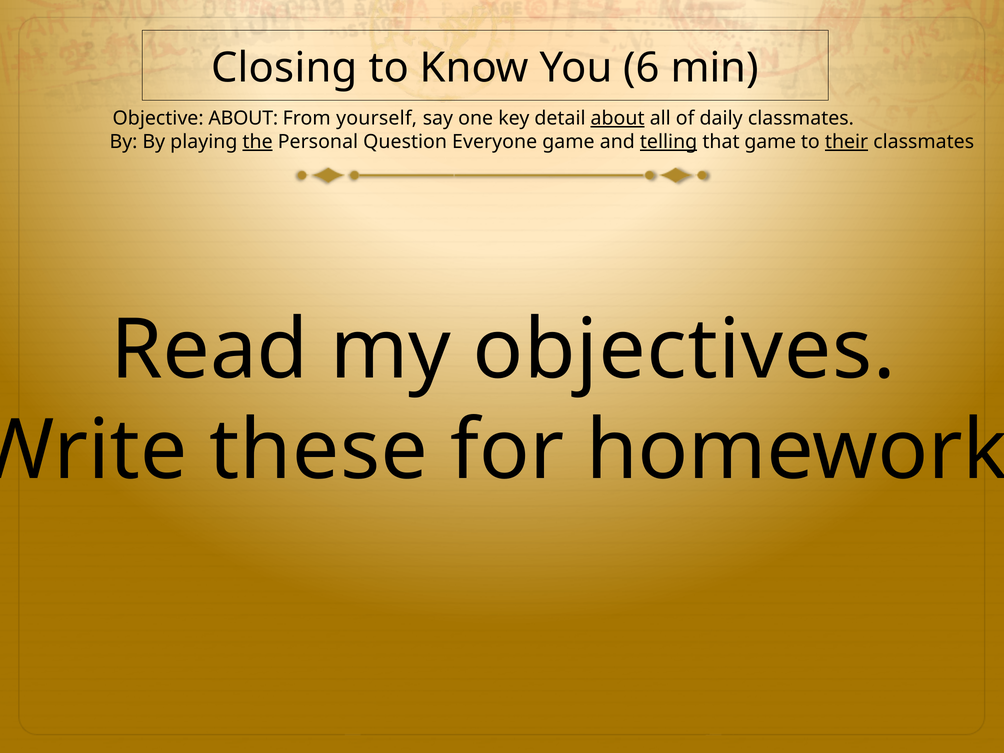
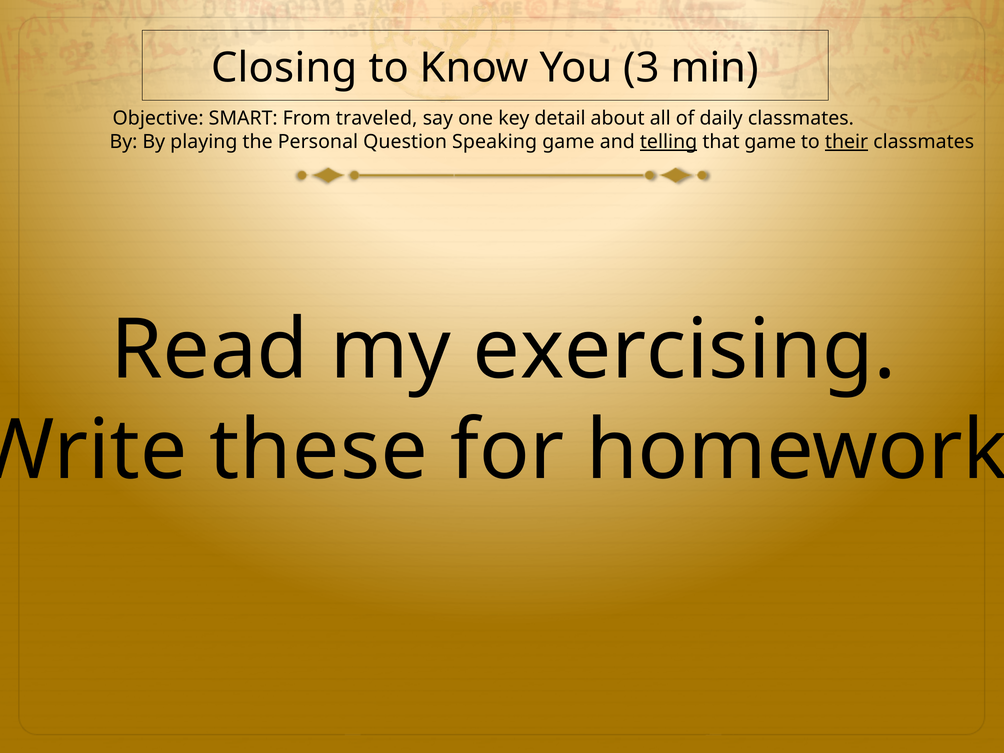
6: 6 -> 3 (641, 68)
Objective ABOUT: ABOUT -> SMART (243, 118)
yourself: yourself -> traveled (377, 118)
about underline: present -> none (618, 118)
the underline: present -> none (258, 142)
Everyone: Everyone -> Speaking (495, 142)
objectives: objectives -> exercising (684, 350)
